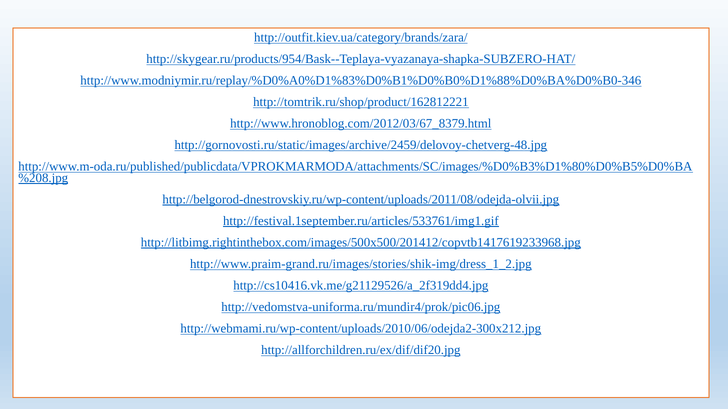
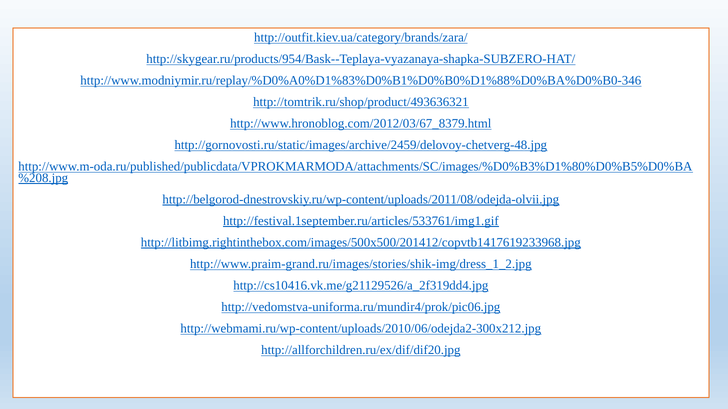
http://tomtrik.ru/shop/product/162812221: http://tomtrik.ru/shop/product/162812221 -> http://tomtrik.ru/shop/product/493636321 (361, 102)
